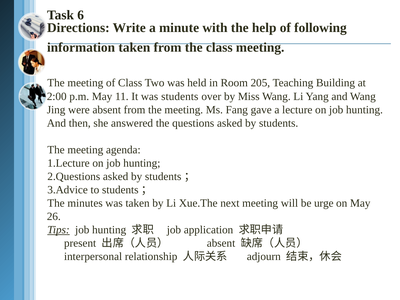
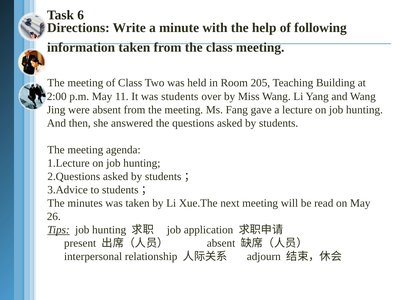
urge: urge -> read (324, 203)
